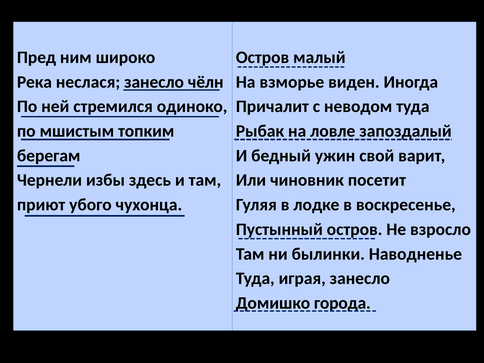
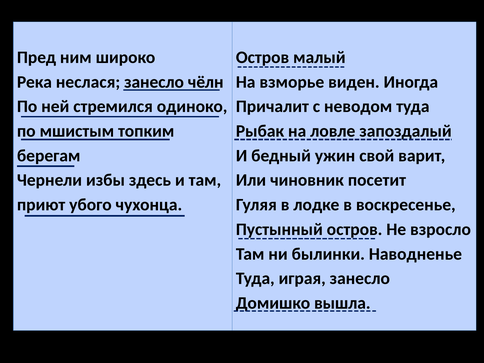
города: города -> вышла (342, 303)
